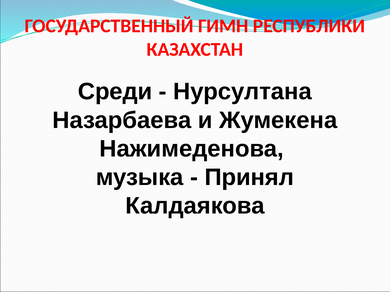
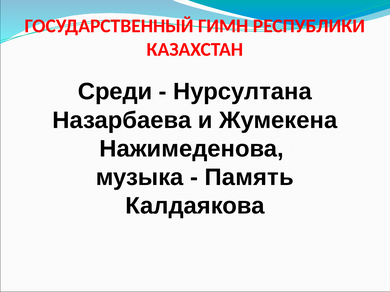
Принял: Принял -> Память (249, 178)
